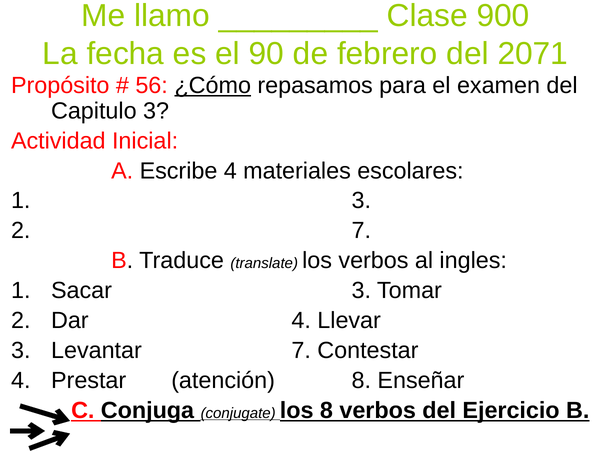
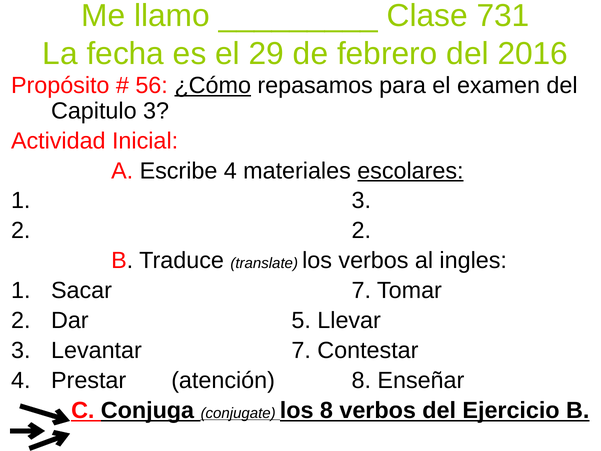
900: 900 -> 731 (503, 16)
90: 90 -> 29 (266, 54)
2071: 2071 -> 2016 (533, 54)
escolares underline: none -> present (410, 171)
2 7: 7 -> 2 (361, 231)
Sacar 3: 3 -> 7 (361, 290)
Dar 4: 4 -> 5 (301, 320)
